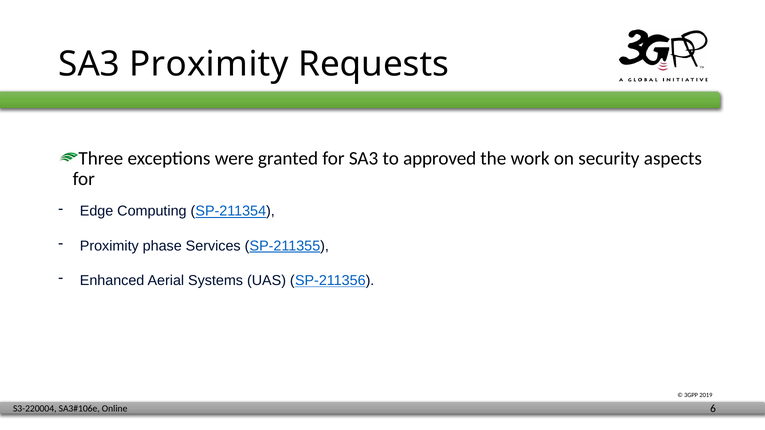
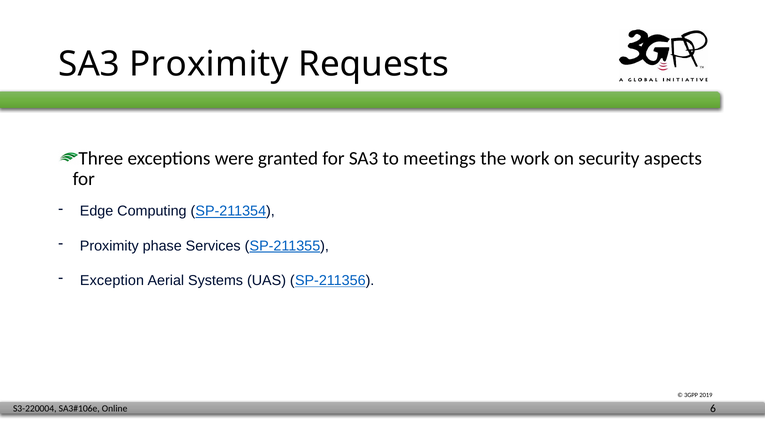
approved: approved -> meetings (440, 159)
Enhanced: Enhanced -> Exception (112, 281)
